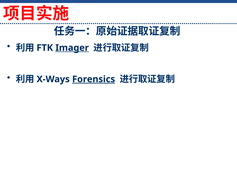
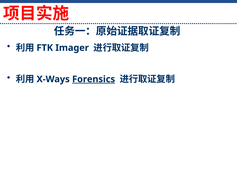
Imager underline: present -> none (72, 48)
